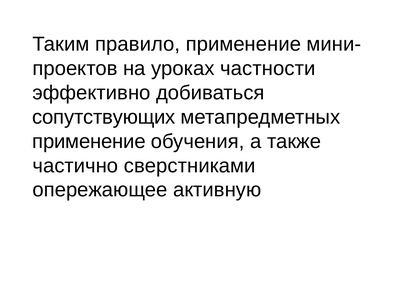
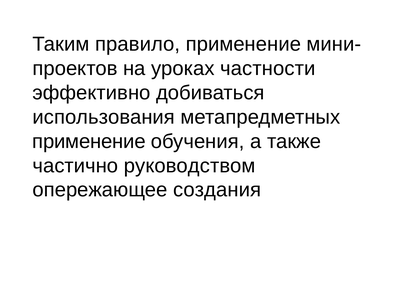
сопутствующих: сопутствующих -> использования (104, 117)
сверстниками: сверстниками -> руководством (190, 166)
активную: активную -> создания (217, 190)
